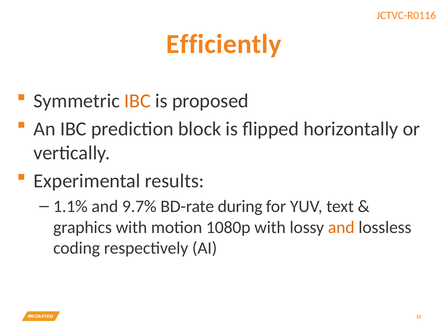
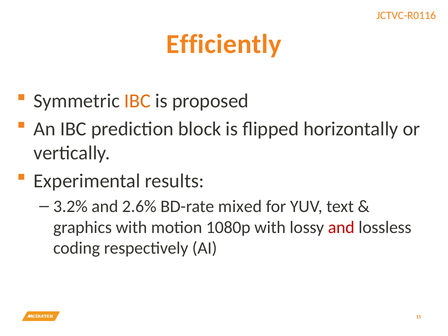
1.1%: 1.1% -> 3.2% (70, 206)
9.7%: 9.7% -> 2.6% (139, 206)
during: during -> mixed (240, 206)
and colour: orange -> red (341, 227)
